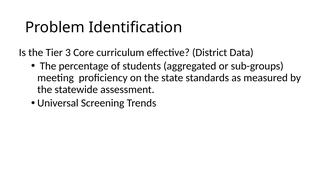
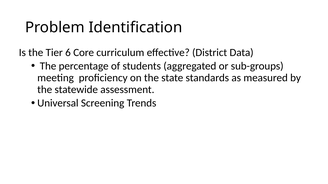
3: 3 -> 6 (68, 53)
